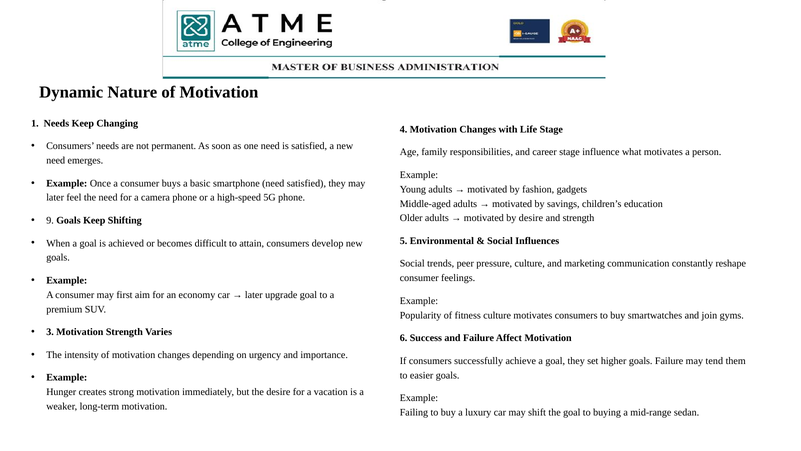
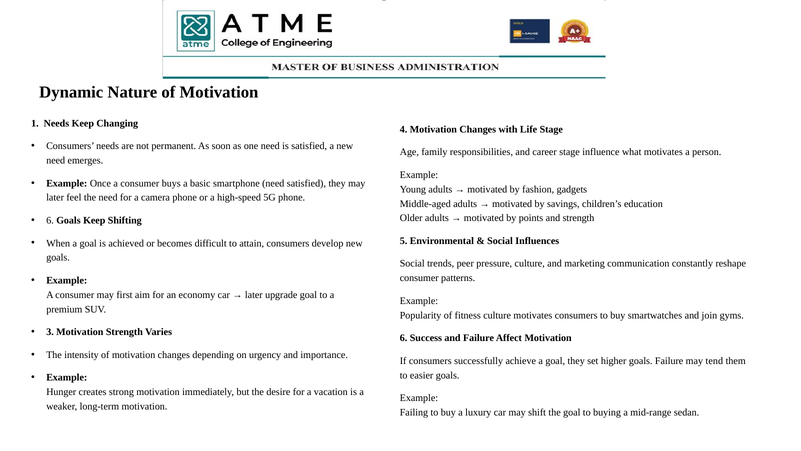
by desire: desire -> points (531, 218)
9: 9 -> 6 (50, 220)
feelings: feelings -> patterns (458, 278)
